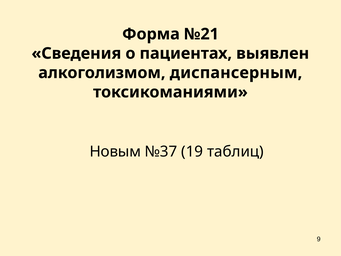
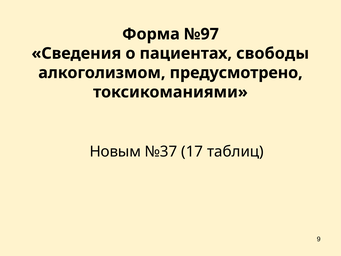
№21: №21 -> №97 (201, 34)
выявлен: выявлен -> свободы (273, 53)
диспансерным: диспансерным -> предусмотрено (236, 73)
19: 19 -> 17 (192, 151)
